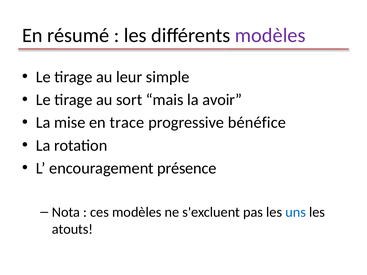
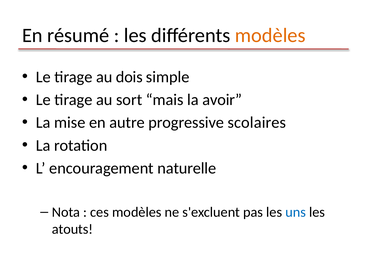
modèles colour: purple -> orange (270, 35)
leur: leur -> dois (129, 77)
trace: trace -> autre (127, 123)
bénéfice: bénéfice -> scolaires (257, 123)
présence: présence -> naturelle (187, 168)
